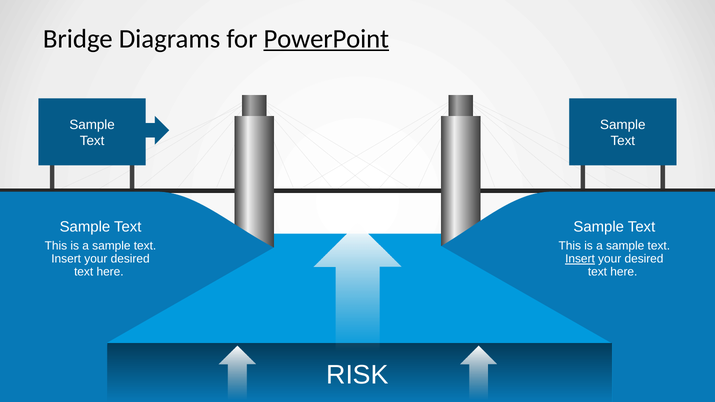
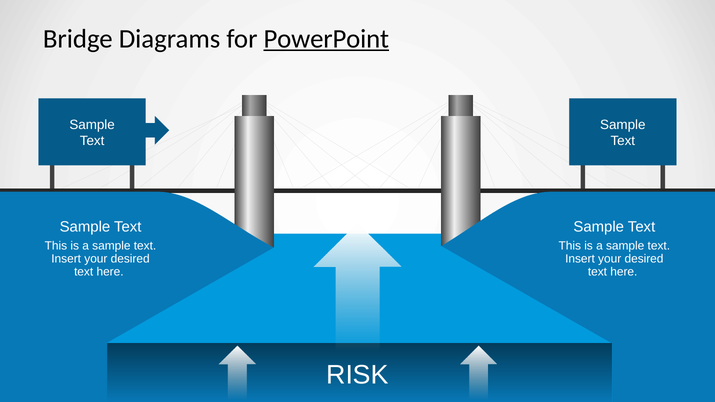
Insert underline: present -> none (580, 259)
